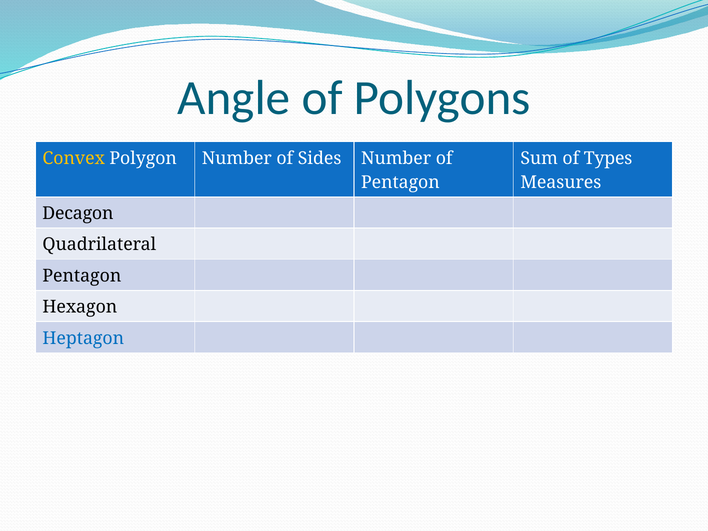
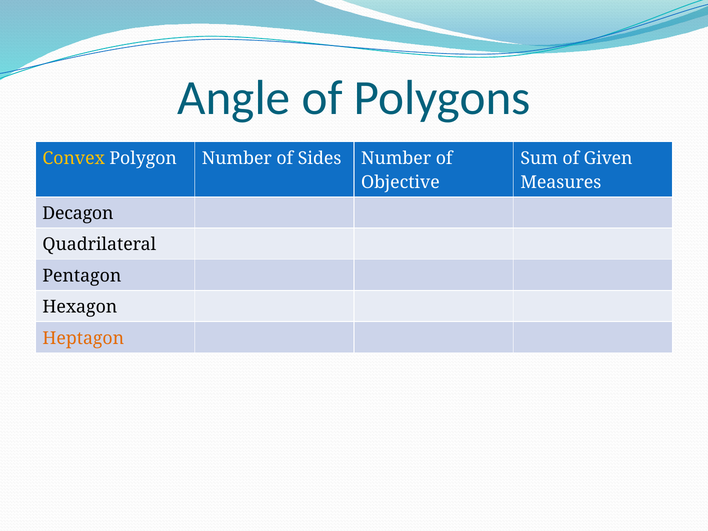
Types: Types -> Given (608, 158)
Pentagon: Pentagon -> Objective (400, 182)
Heptagon colour: blue -> orange (83, 338)
